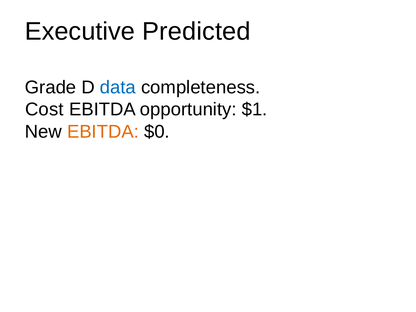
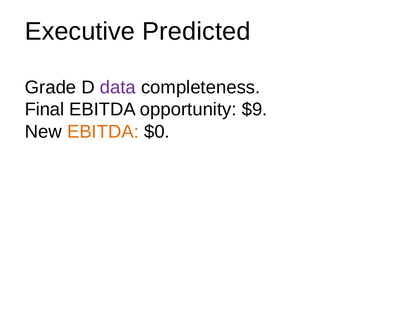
data colour: blue -> purple (118, 87)
Cost: Cost -> Final (45, 109)
$1: $1 -> $9 (255, 109)
